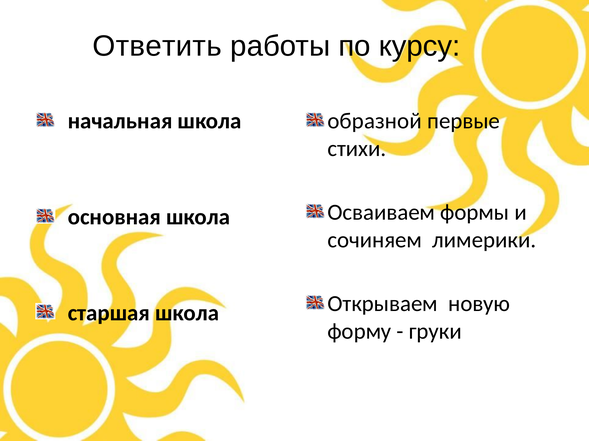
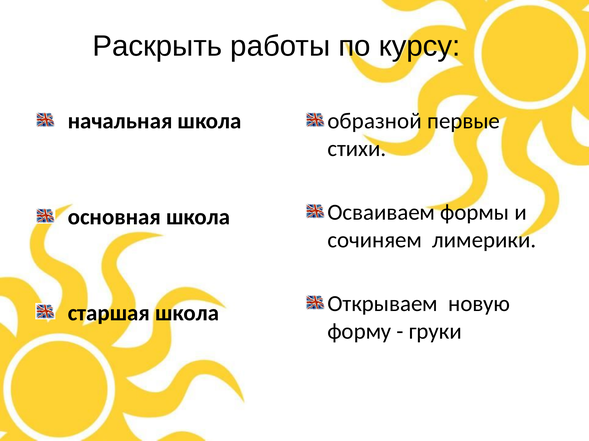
Ответить: Ответить -> Раскрыть (157, 46)
